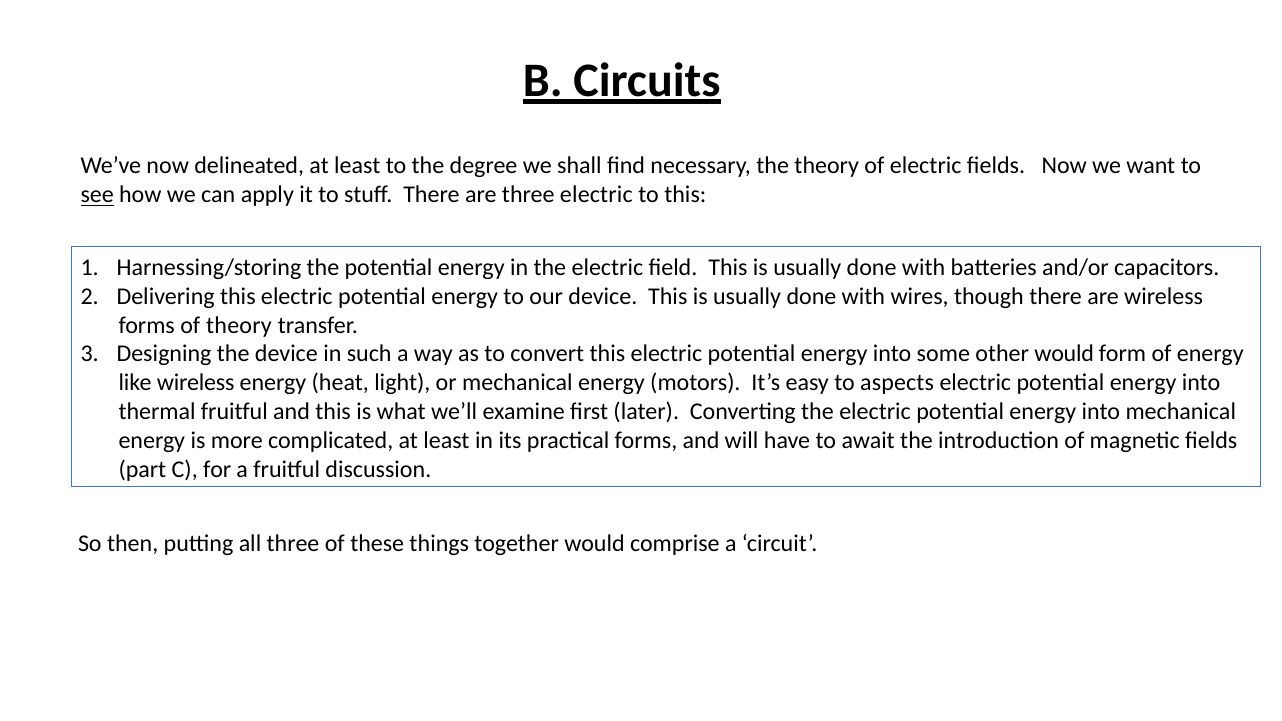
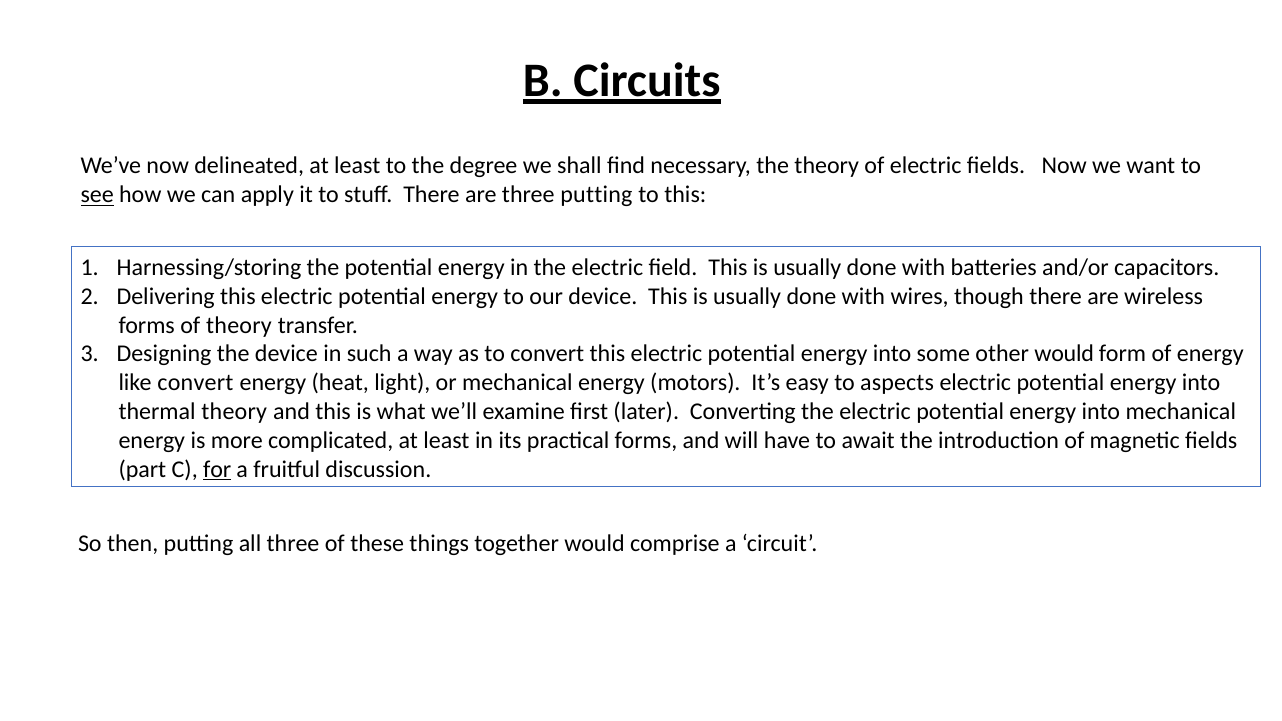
three electric: electric -> putting (596, 195)
like wireless: wireless -> convert (195, 383)
thermal fruitful: fruitful -> theory (234, 412)
for underline: none -> present (217, 469)
